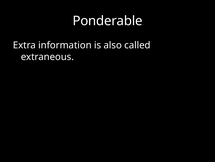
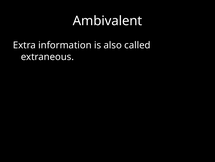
Ponderable: Ponderable -> Ambivalent (107, 21)
